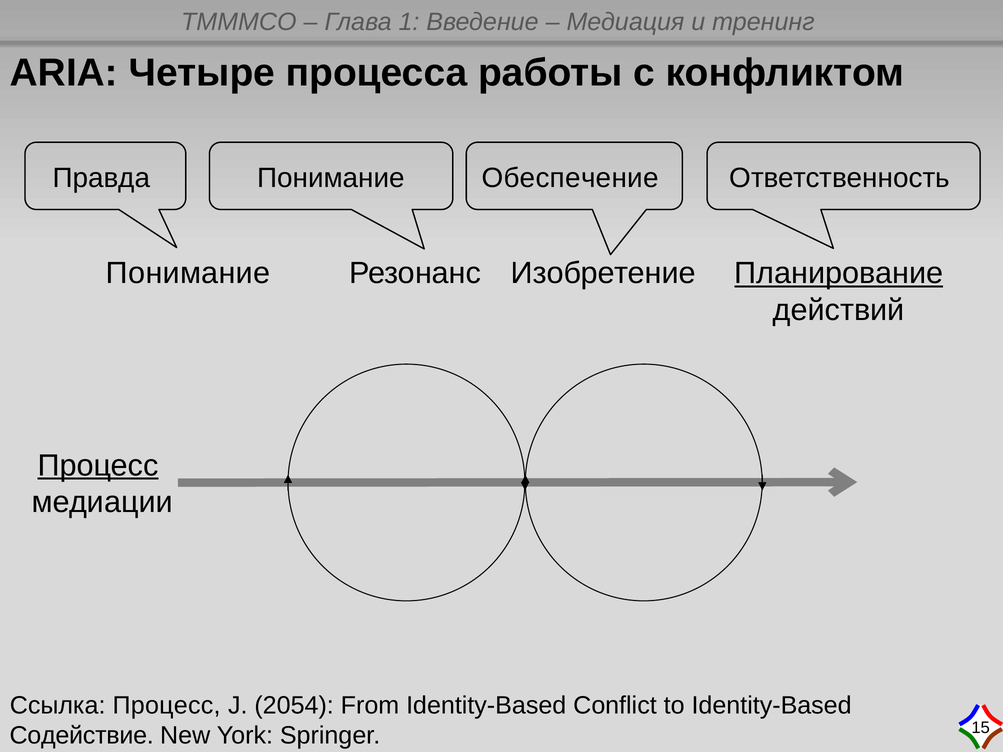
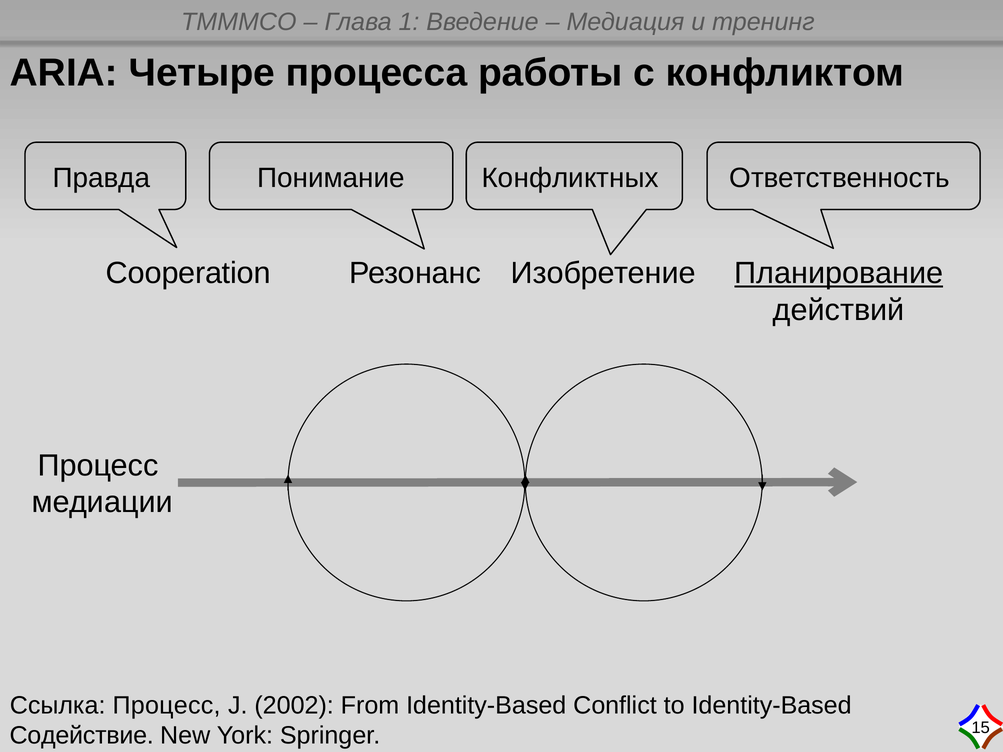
Обеспечение: Обеспечение -> Конфликтных (570, 178)
Понимание: Понимание -> Cooperation (188, 273)
Процесс underline: present -> none (98, 466)
2054: 2054 -> 2002 (294, 706)
